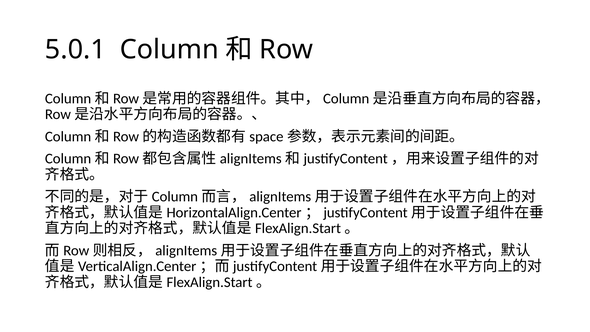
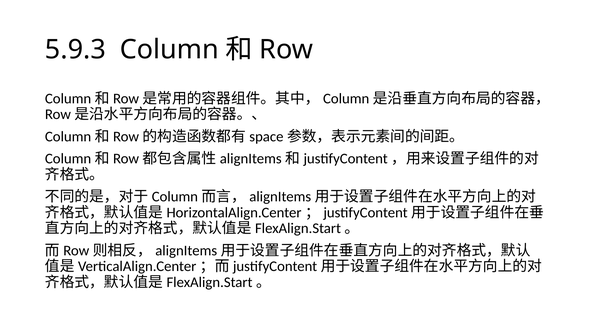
5.0.1: 5.0.1 -> 5.9.3 (75, 50)
